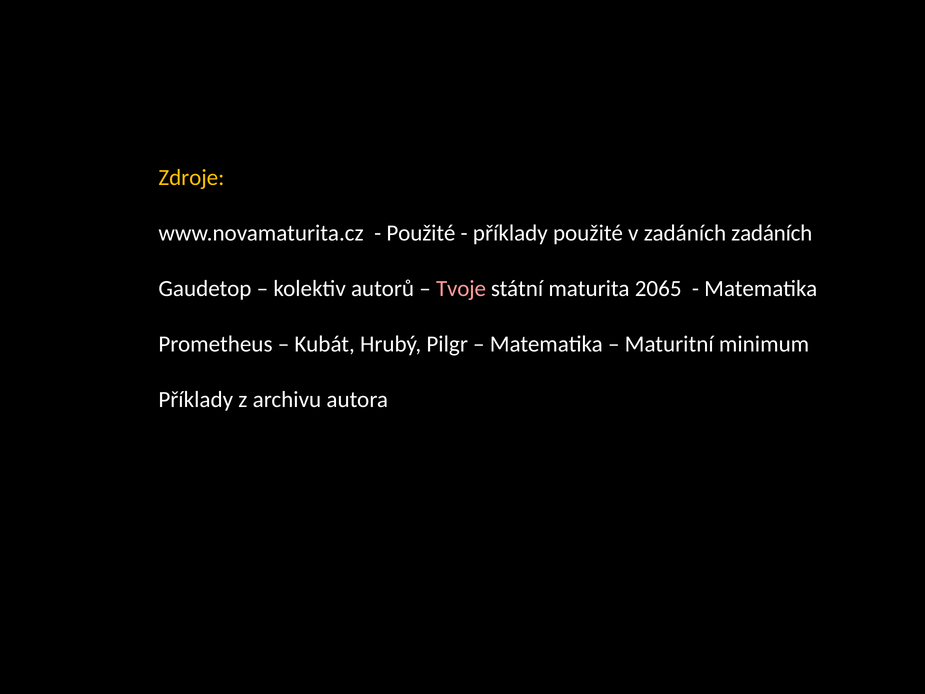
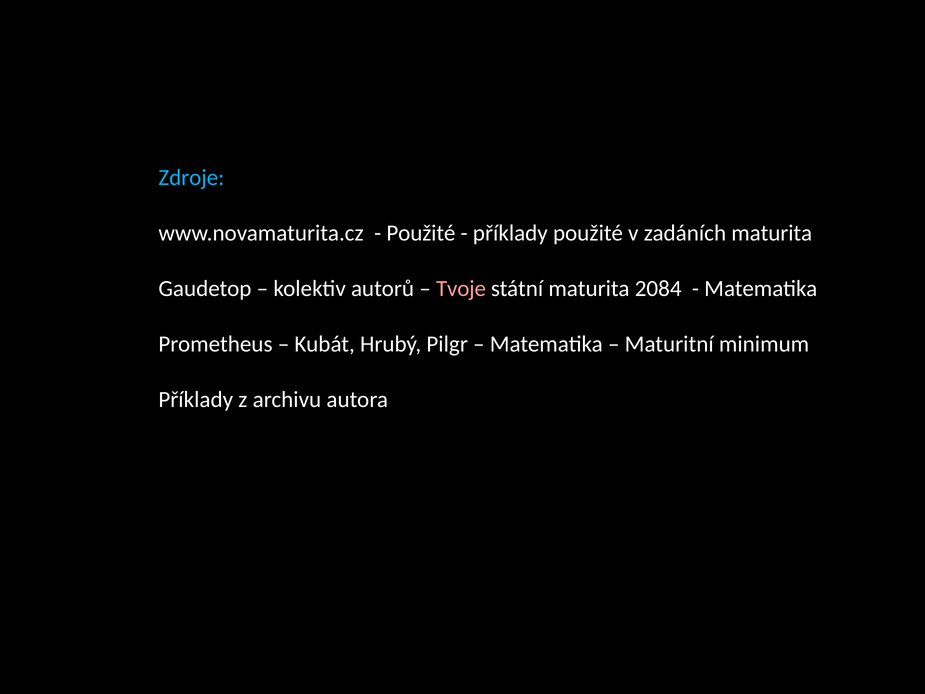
Zdroje colour: yellow -> light blue (191, 178)
zadáních zadáních: zadáních -> maturita (772, 233)
2065: 2065 -> 2084 (658, 289)
